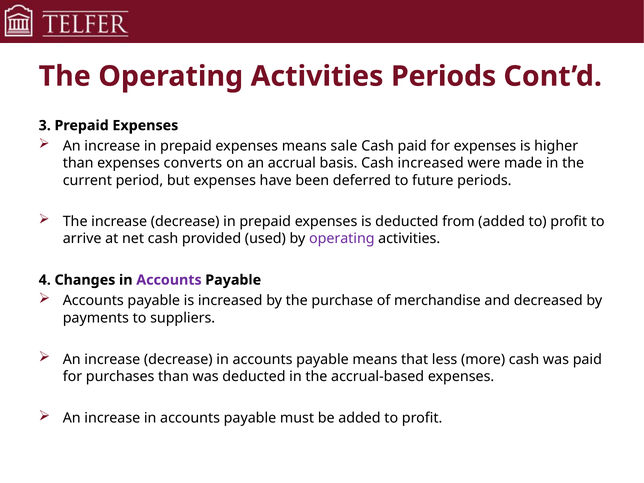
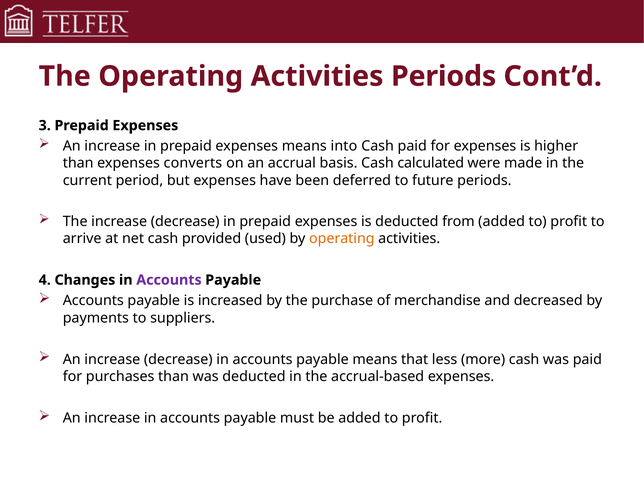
sale: sale -> into (344, 146)
Cash increased: increased -> calculated (431, 163)
operating colour: purple -> orange (342, 239)
